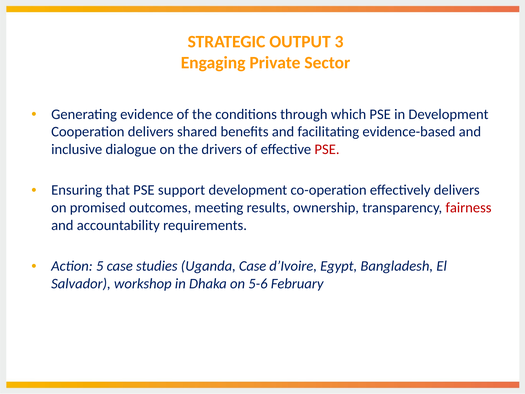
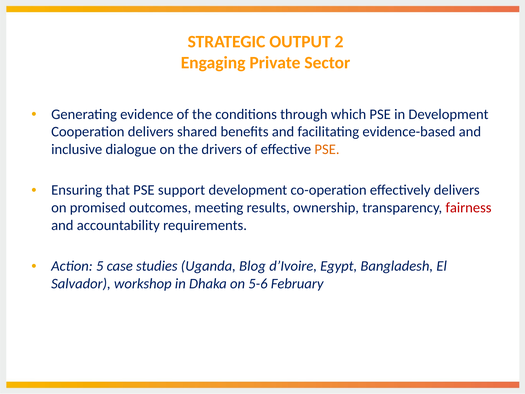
3: 3 -> 2 (339, 42)
PSE colour: red -> orange (327, 149)
Uganda Case: Case -> Blog (252, 266)
